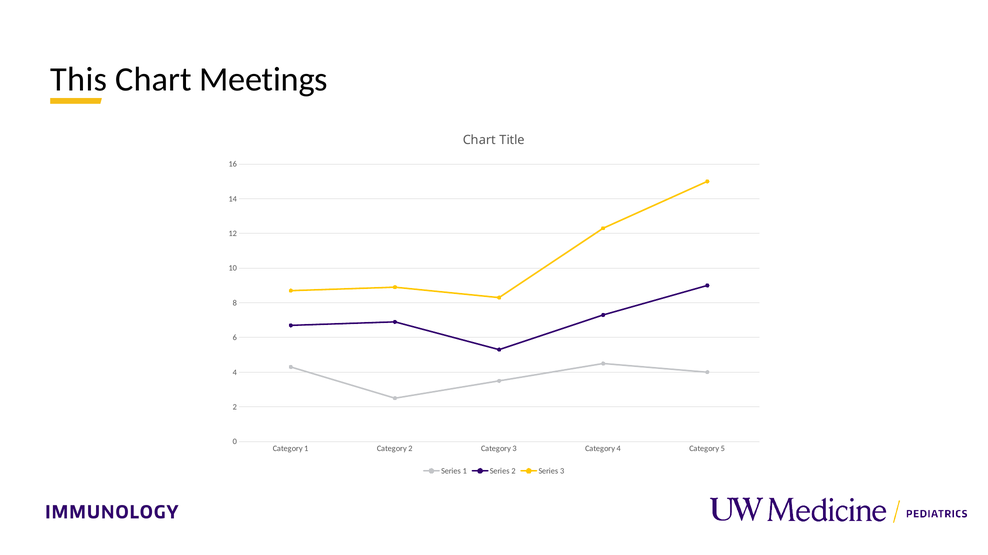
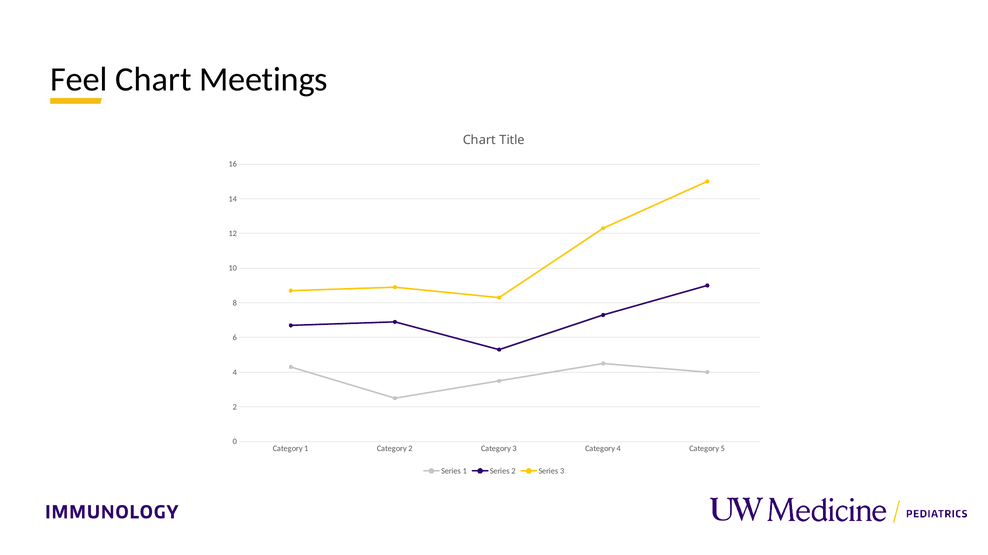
This: This -> Feel (79, 80)
